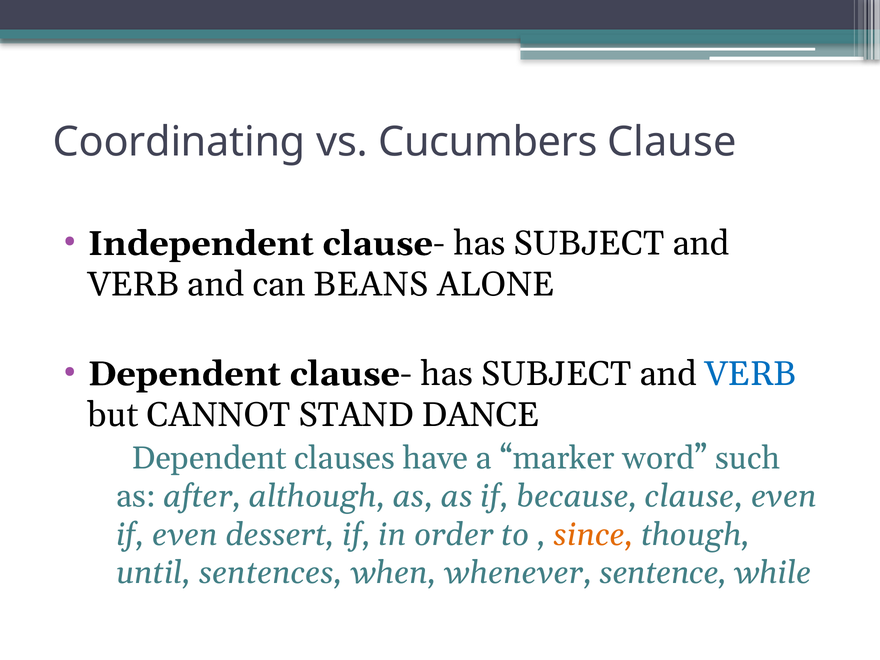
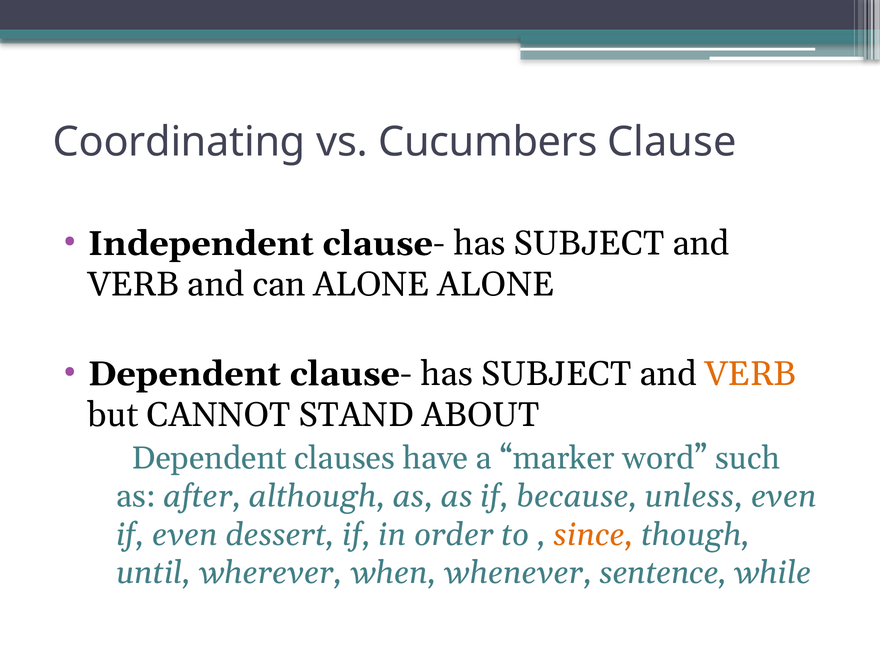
can BEANS: BEANS -> ALONE (372, 285)
VERB colour: blue -> orange (751, 374)
DANCE: DANCE -> ABOUT (481, 415)
because clause: clause -> unless (694, 496)
sentences: sentences -> wherever (271, 573)
